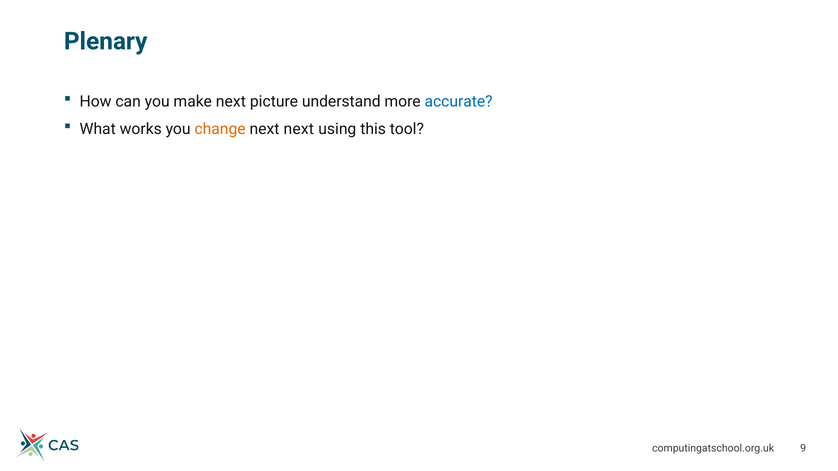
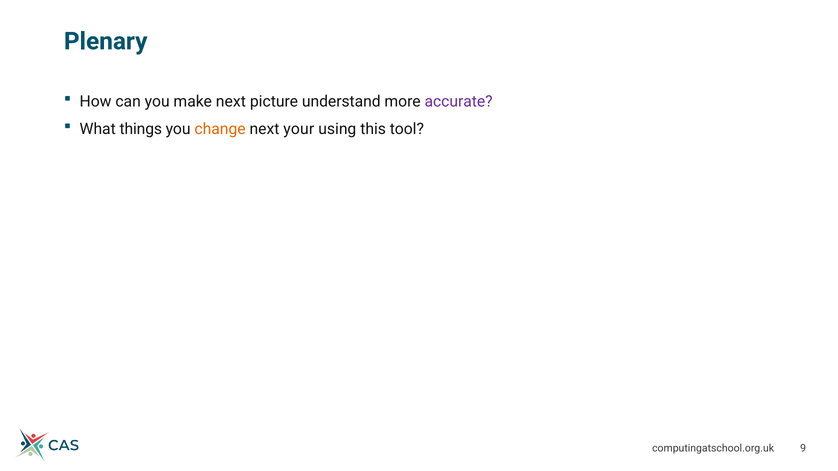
accurate colour: blue -> purple (459, 102)
works: works -> things (141, 129)
next next: next -> your (299, 129)
